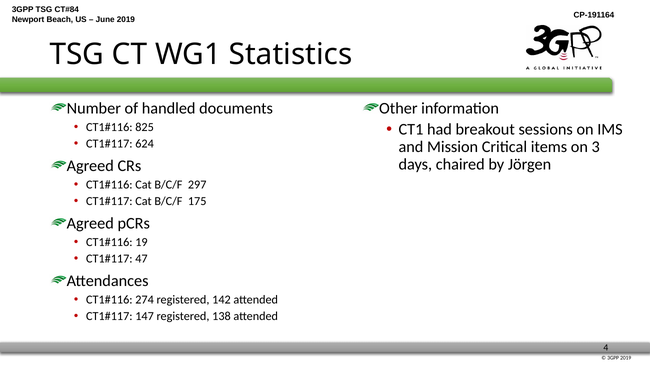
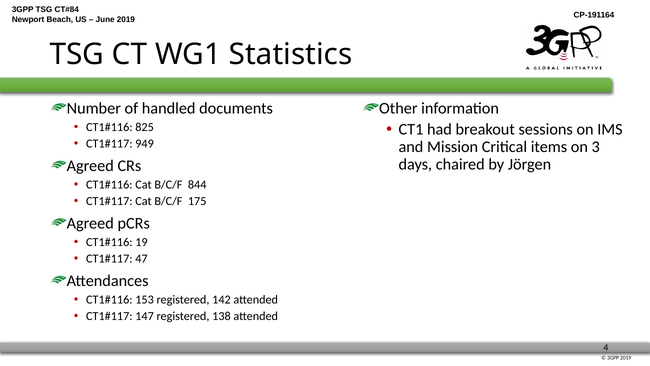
624: 624 -> 949 (145, 144)
297: 297 -> 844 (197, 185)
274: 274 -> 153 (145, 299)
